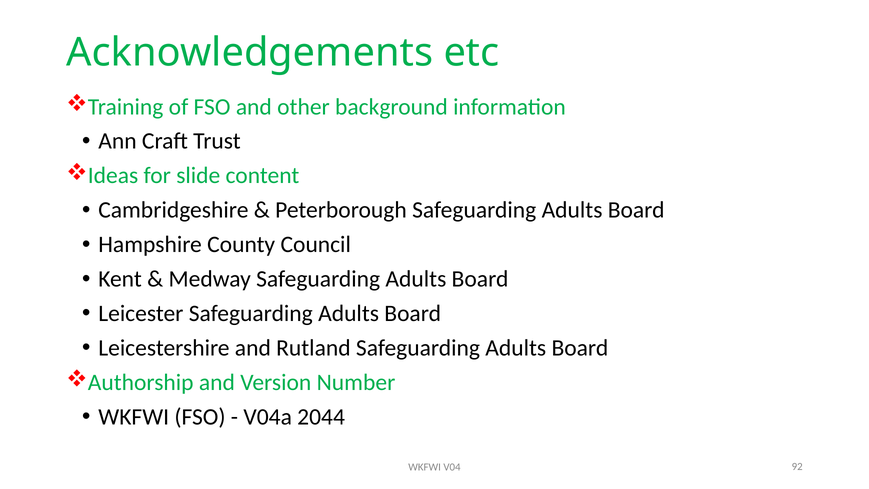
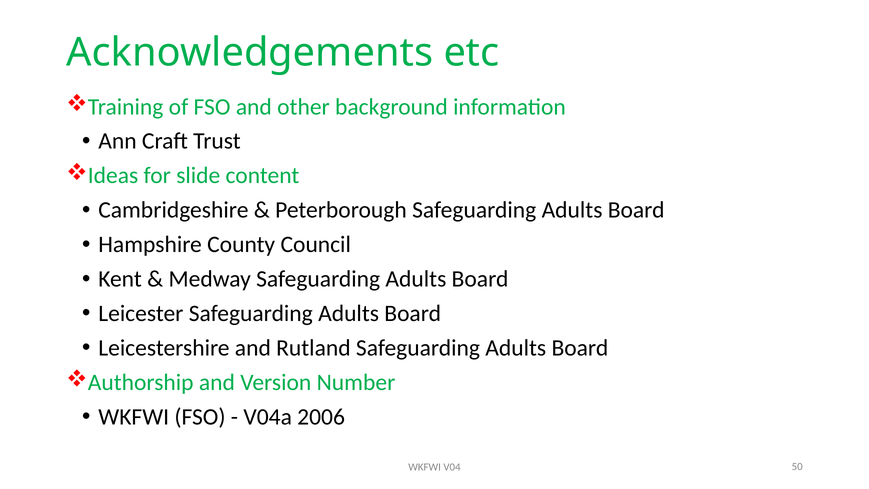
2044: 2044 -> 2006 (321, 417)
92: 92 -> 50 (797, 467)
